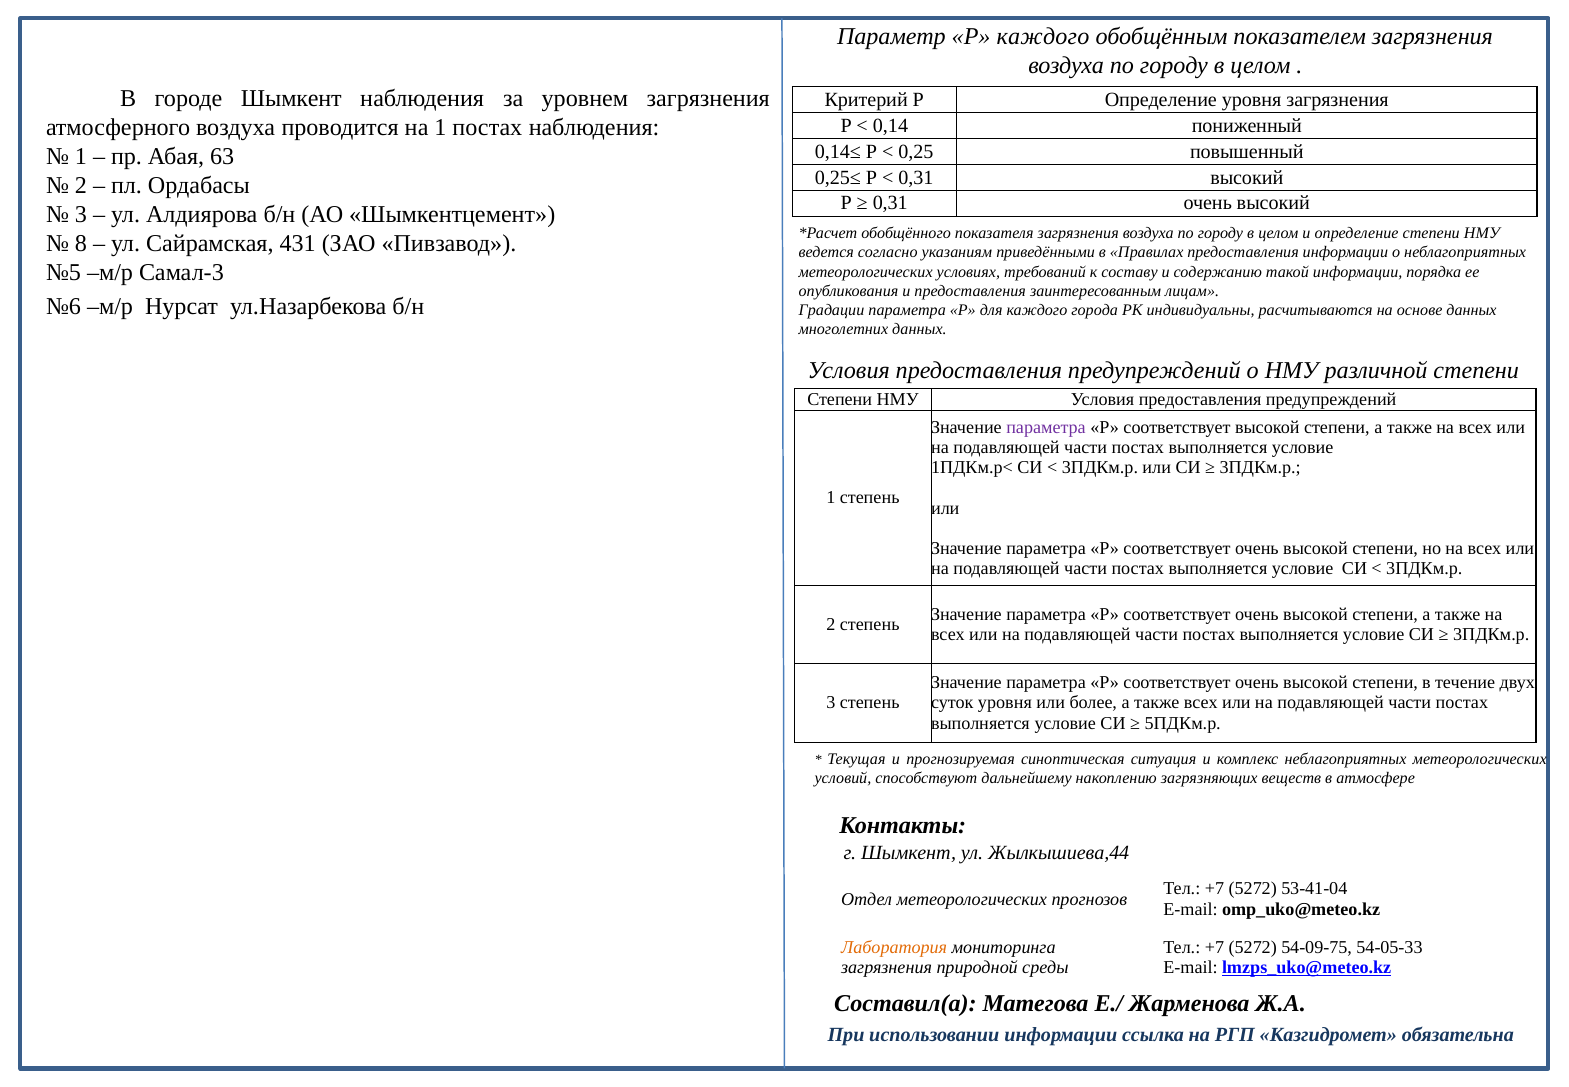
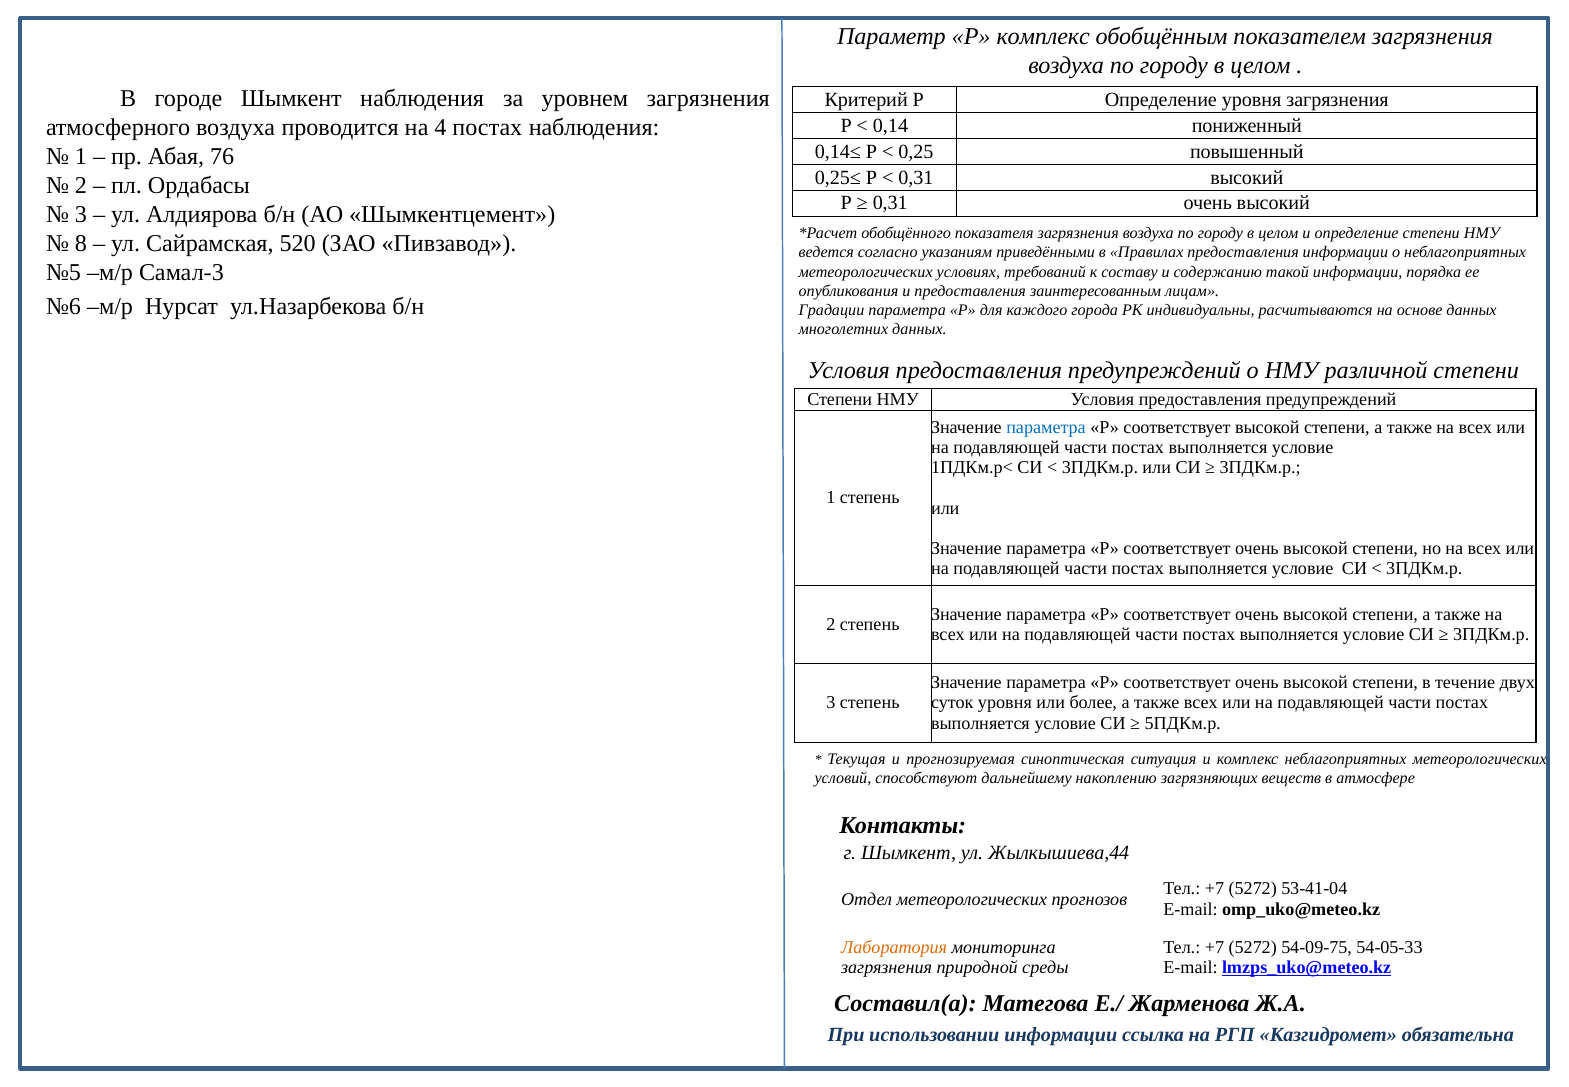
Р каждого: каждого -> комплекс (1043, 37)
на 1: 1 -> 4 (440, 128)
63: 63 -> 76 (222, 157)
431: 431 -> 520 (298, 244)
параметра colour: purple -> blue (1046, 427)
